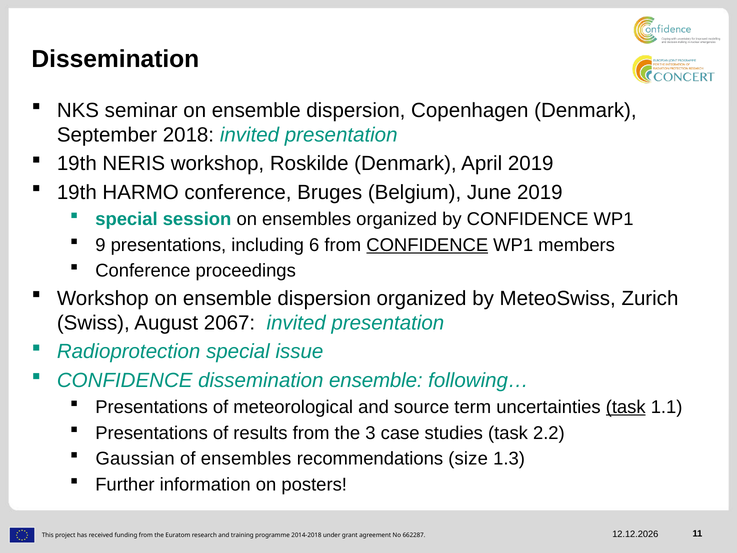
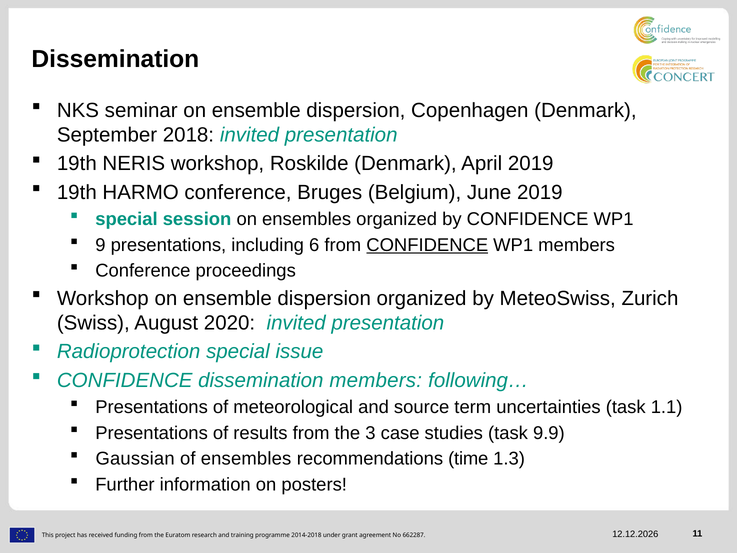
2067: 2067 -> 2020 (229, 323)
dissemination ensemble: ensemble -> members (376, 380)
task underline: present -> none (626, 407)
2.2: 2.2 -> 9.9 (549, 433)
size: size -> time (468, 459)
